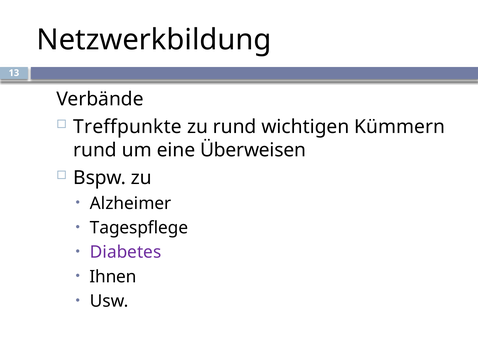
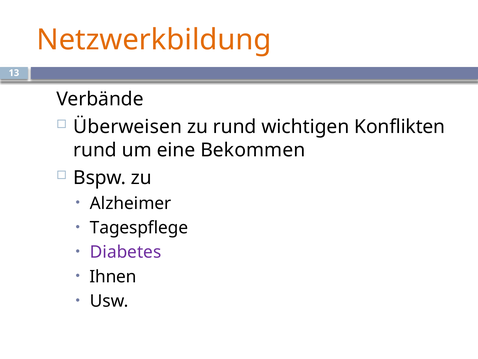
Netzwerkbildung colour: black -> orange (154, 40)
Treffpunkte: Treffpunkte -> Überweisen (128, 127)
Kümmern: Kümmern -> Konflikten (400, 127)
Überweisen: Überweisen -> Bekommen (253, 150)
